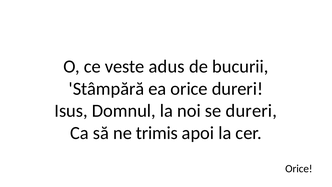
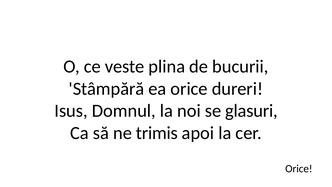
adus: adus -> plina (167, 66)
se dureri: dureri -> glasuri (251, 111)
